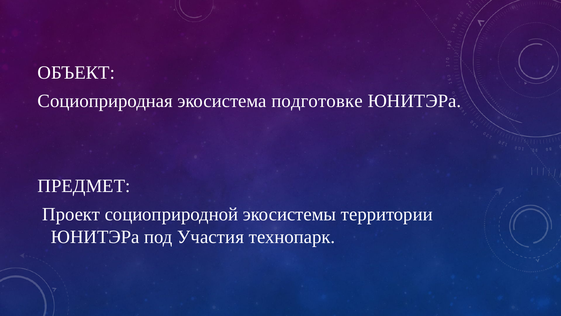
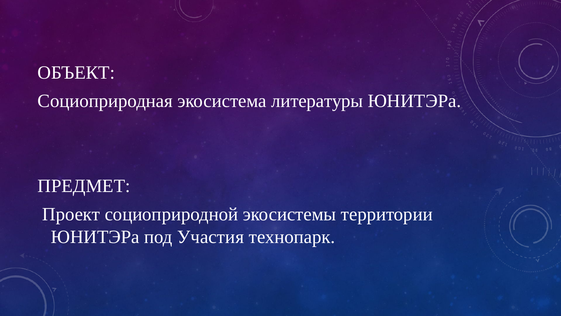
подготовке: подготовке -> литературы (317, 101)
